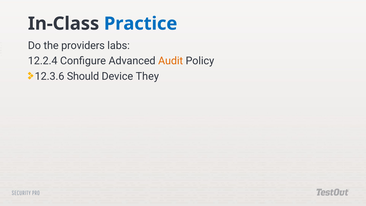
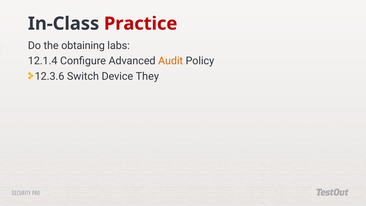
Practice colour: blue -> red (141, 24)
providers: providers -> obtaining (83, 46)
12.2.4: 12.2.4 -> 12.1.4 (43, 61)
Should: Should -> Switch (83, 76)
